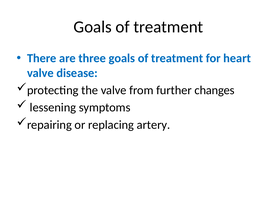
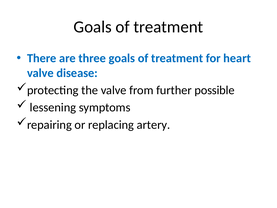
changes: changes -> possible (215, 90)
